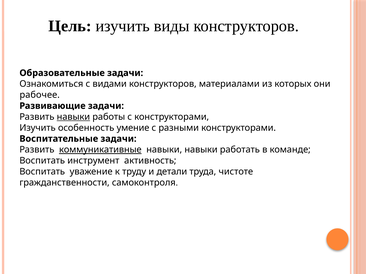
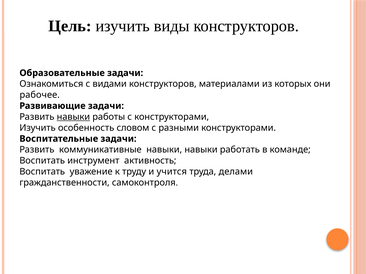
умение: умение -> словом (133, 128)
коммуникативные underline: present -> none (100, 150)
детали: детали -> учится (172, 172)
чистоте: чистоте -> делами (236, 172)
